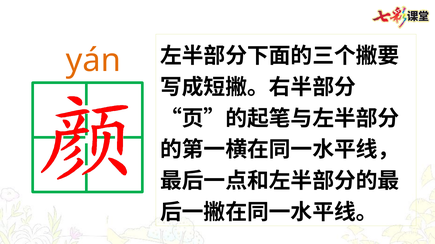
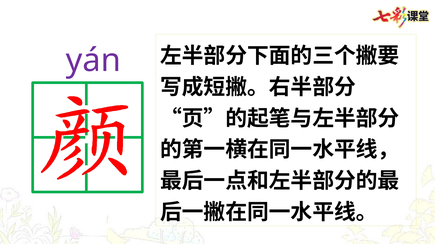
yán colour: orange -> purple (94, 61)
